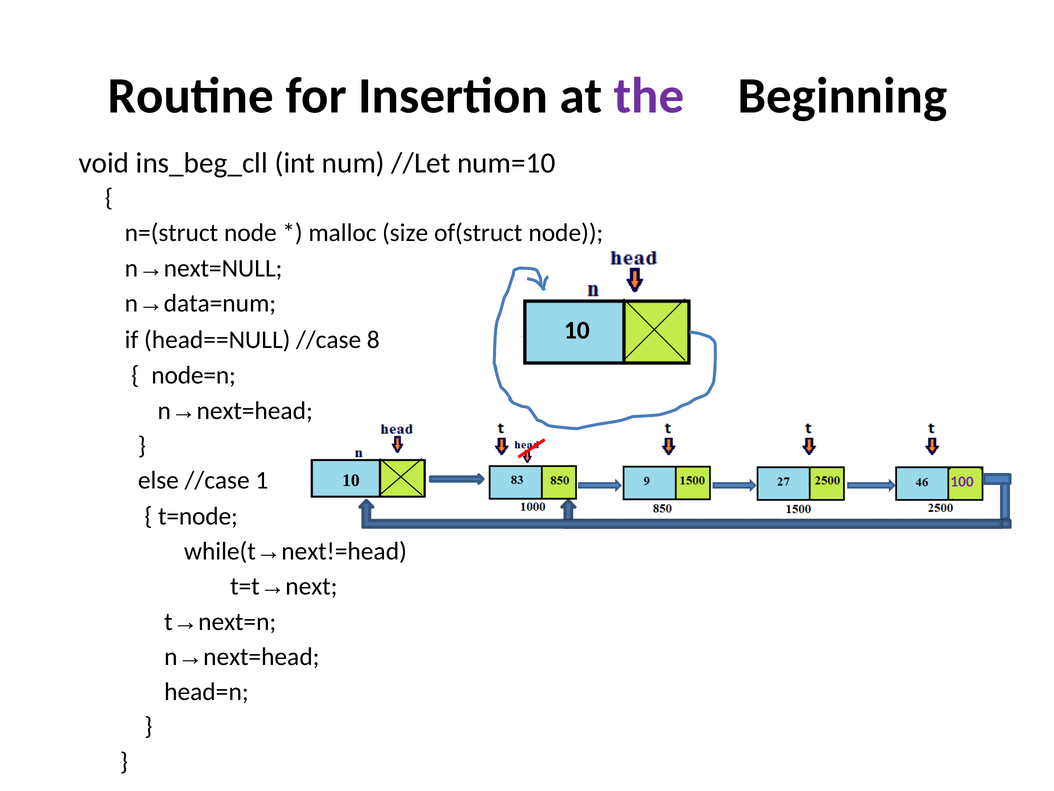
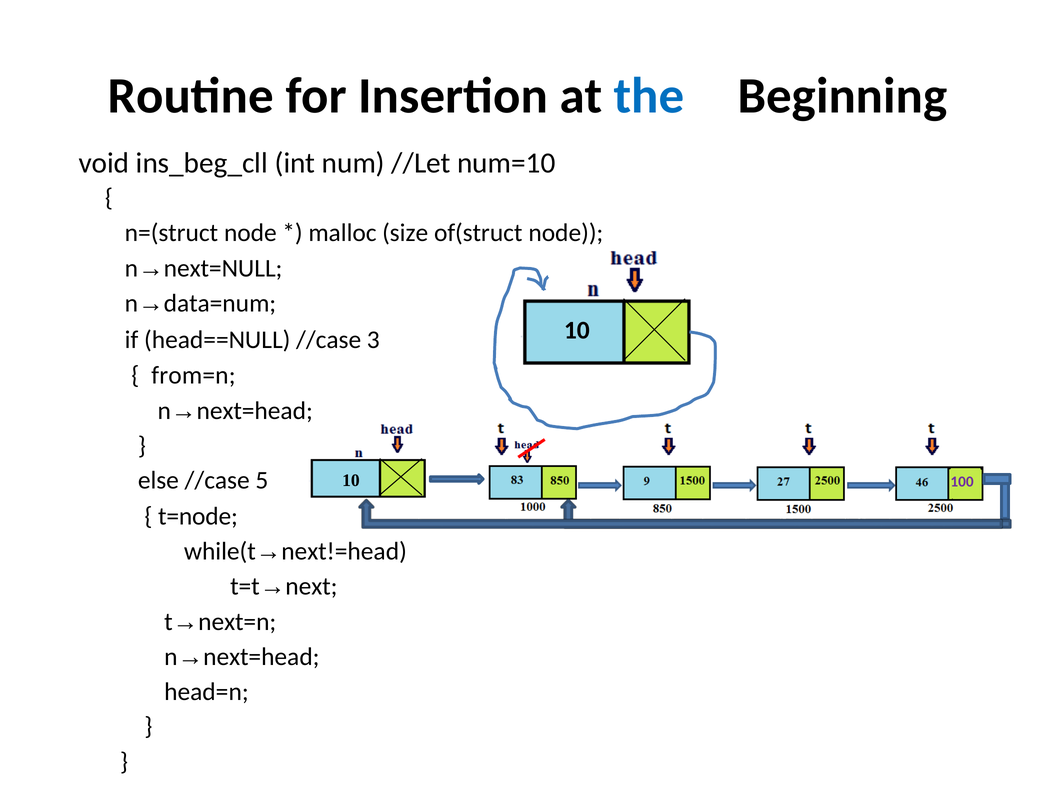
the colour: purple -> blue (649, 96)
8: 8 -> 3 (373, 339)
node=n: node=n -> from=n (193, 375)
1: 1 -> 5 (262, 480)
